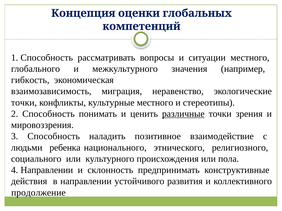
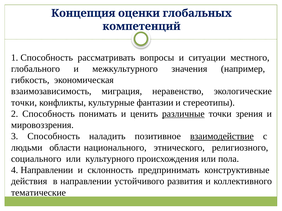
культурные местного: местного -> фантазии (155, 103)
взаимодействие underline: none -> present (222, 137)
ребенка: ребенка -> области (65, 148)
продолжение: продолжение -> тематические (38, 193)
